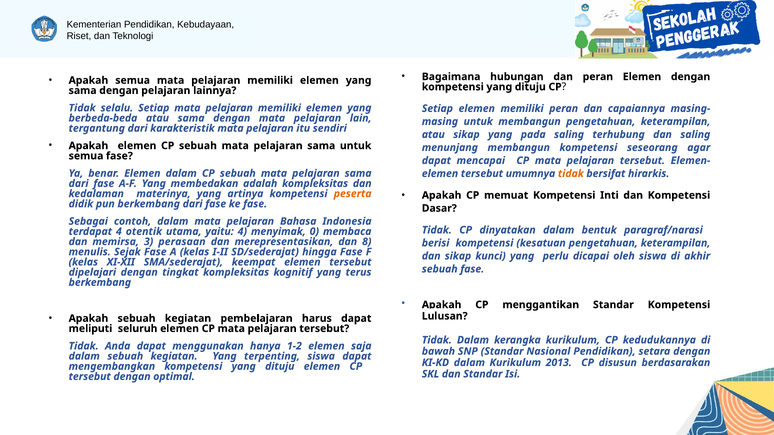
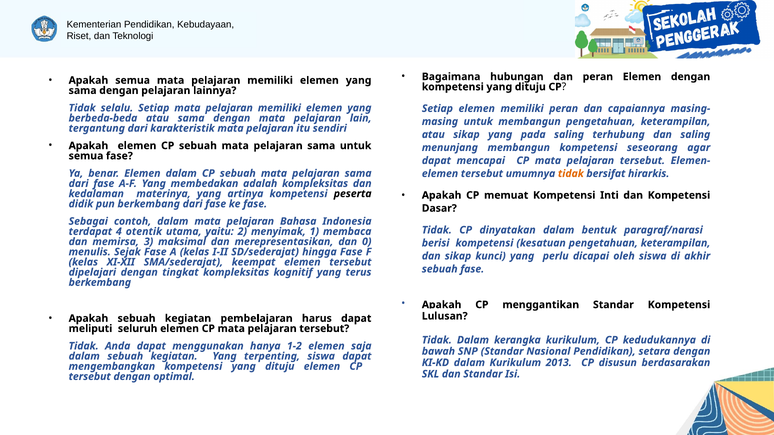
peserta colour: orange -> black (353, 194)
yaitu 4: 4 -> 2 (242, 232)
0: 0 -> 1 (314, 232)
perasaan: perasaan -> maksimal (182, 242)
8: 8 -> 0 (367, 242)
